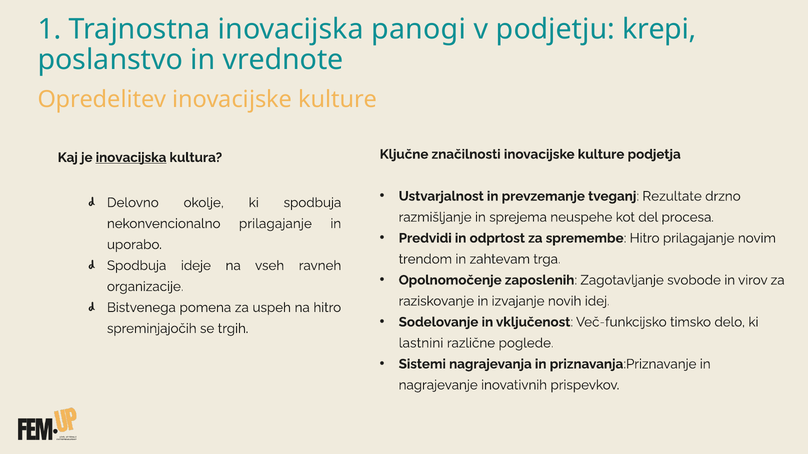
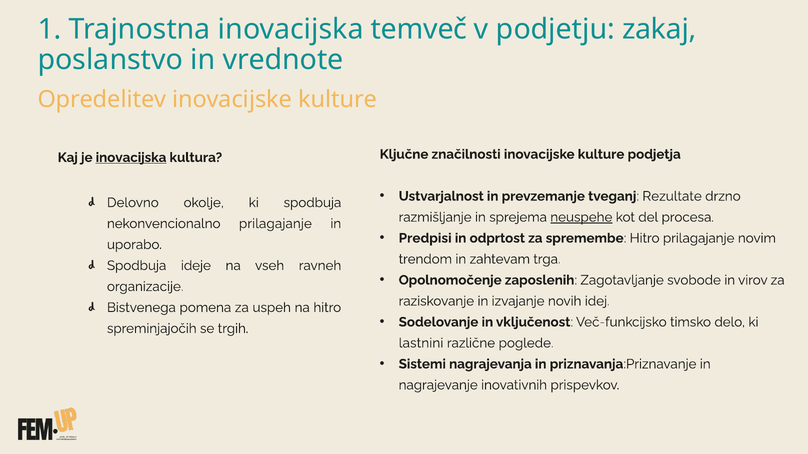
panogi: panogi -> temveč (419, 29)
krepi: krepi -> zakaj (659, 29)
neuspehe underline: none -> present (581, 217)
Predvidi: Predvidi -> Predpisi (425, 238)
